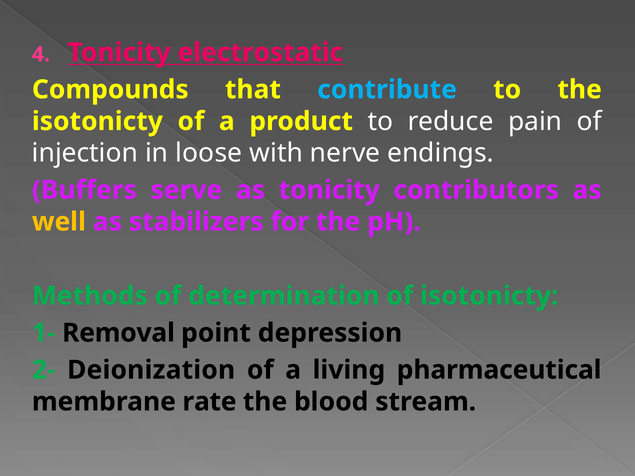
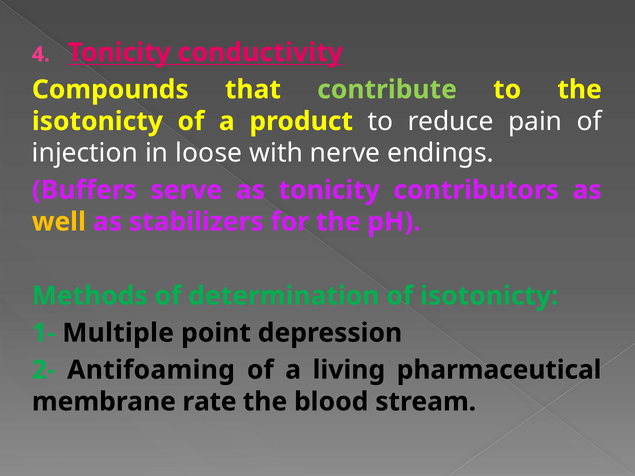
electrostatic: electrostatic -> conductivity (260, 53)
contribute colour: light blue -> light green (387, 90)
Removal: Removal -> Multiple (118, 333)
Deionization: Deionization -> Antifoaming (151, 370)
